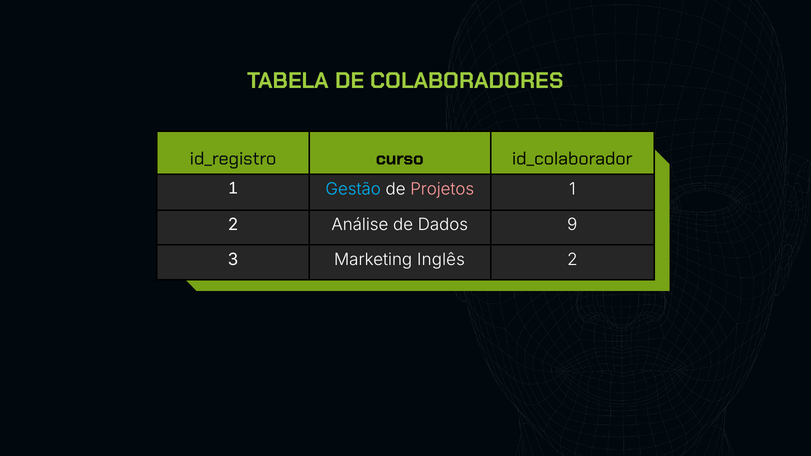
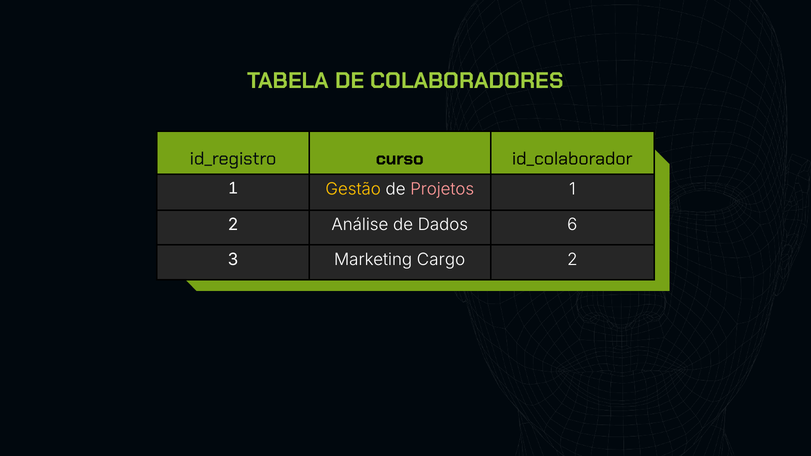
Gestão colour: light blue -> yellow (353, 189)
9: 9 -> 6 (572, 225)
Inglês: Inglês -> Cargo (441, 260)
